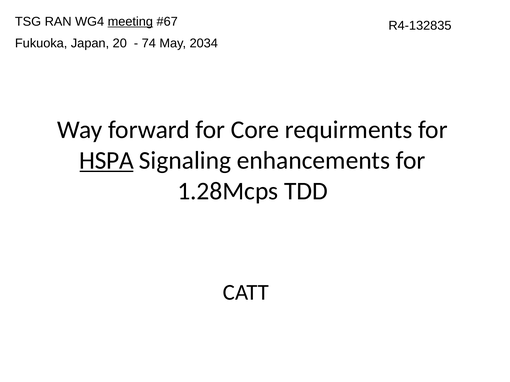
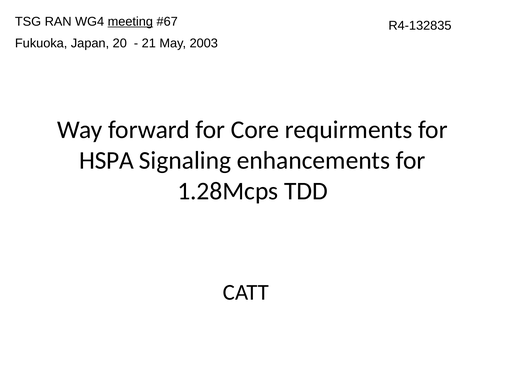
74: 74 -> 21 (149, 43)
2034: 2034 -> 2003 (204, 43)
HSPA underline: present -> none (107, 161)
